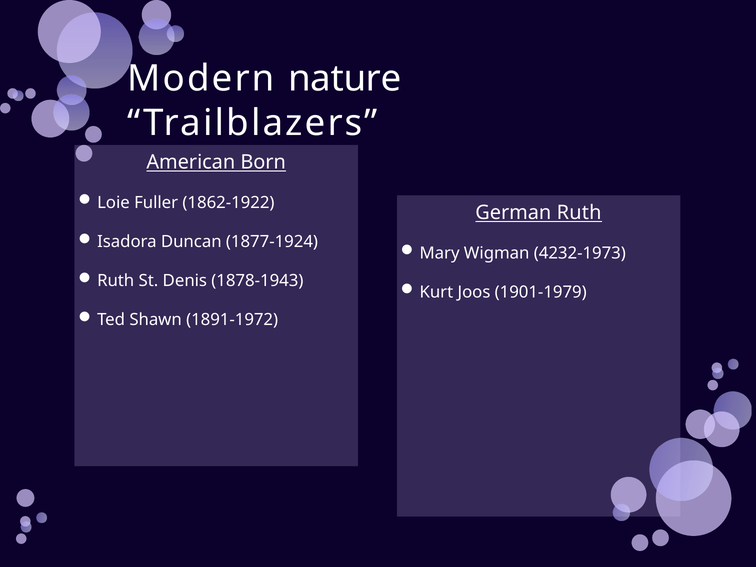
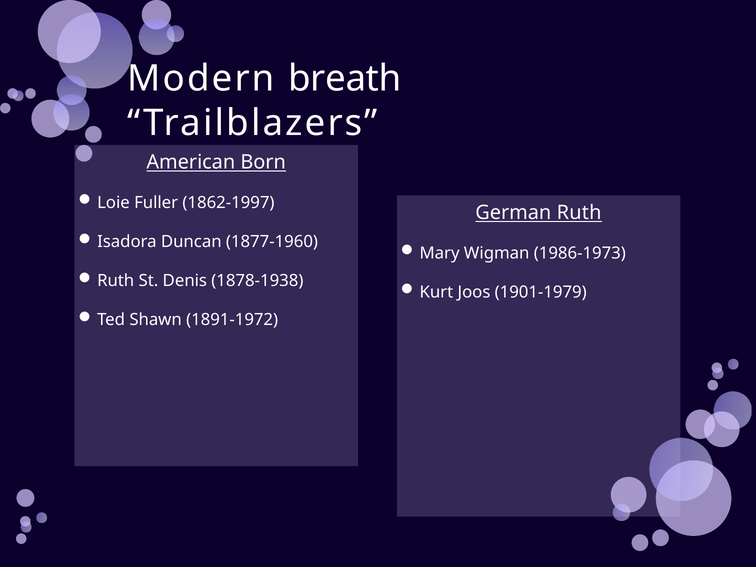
nature: nature -> breath (345, 79)
1862-1922: 1862-1922 -> 1862-1997 (228, 203)
1877-1924: 1877-1924 -> 1877-1960 (272, 242)
4232-1973: 4232-1973 -> 1986-1973 (580, 253)
1878-1943: 1878-1943 -> 1878-1938 (257, 281)
